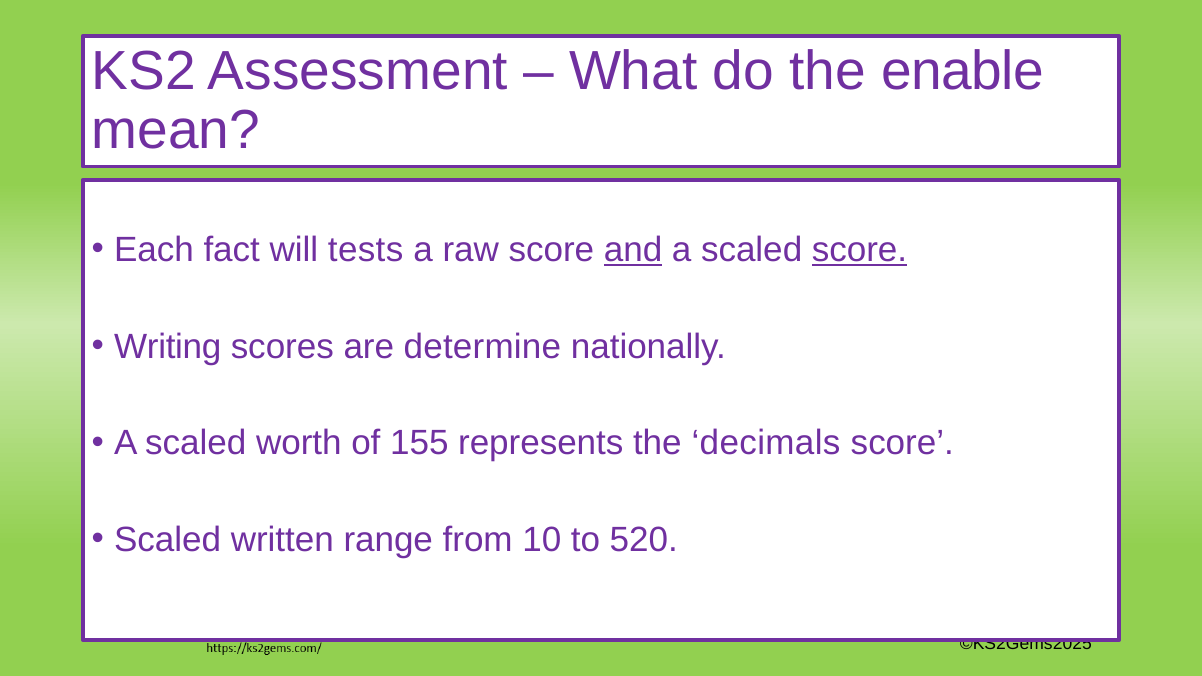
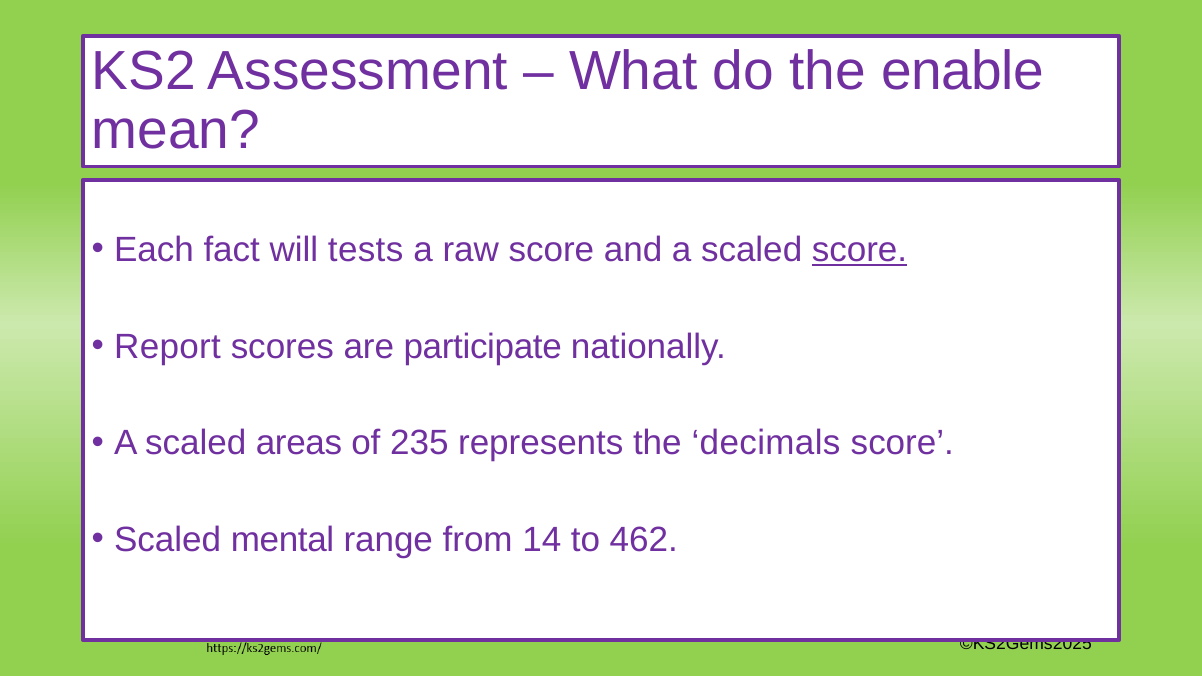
and underline: present -> none (633, 250)
Writing: Writing -> Report (167, 347)
determine: determine -> participate (483, 347)
worth: worth -> areas (299, 444)
155: 155 -> 235 (419, 444)
written: written -> mental (282, 540)
10: 10 -> 14 (542, 540)
520: 520 -> 462 (644, 540)
